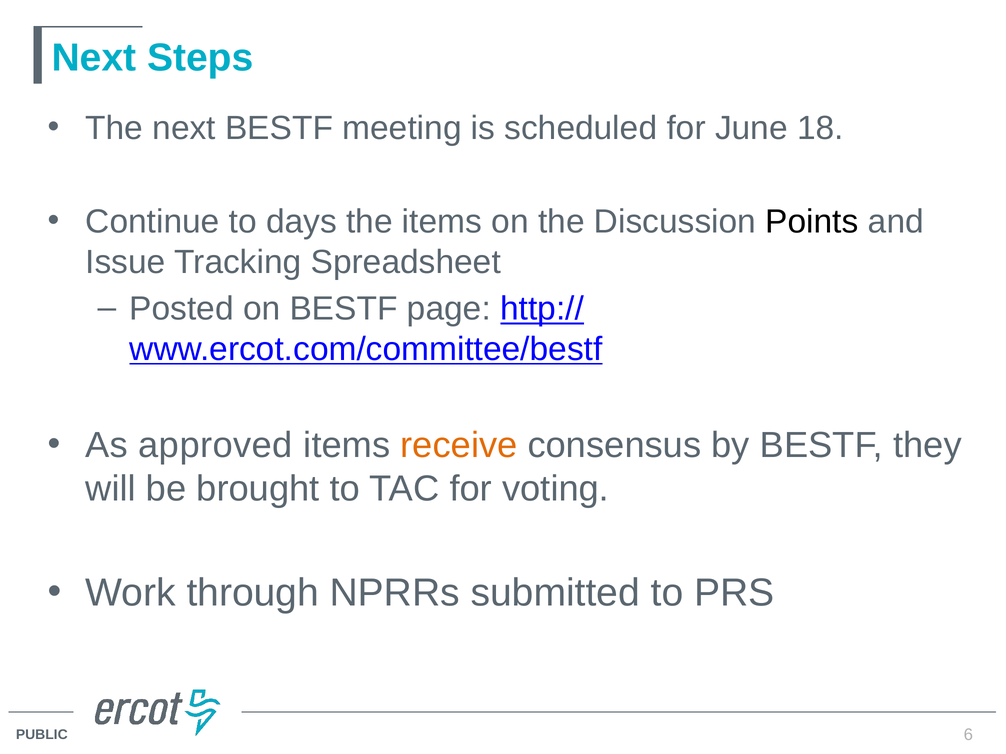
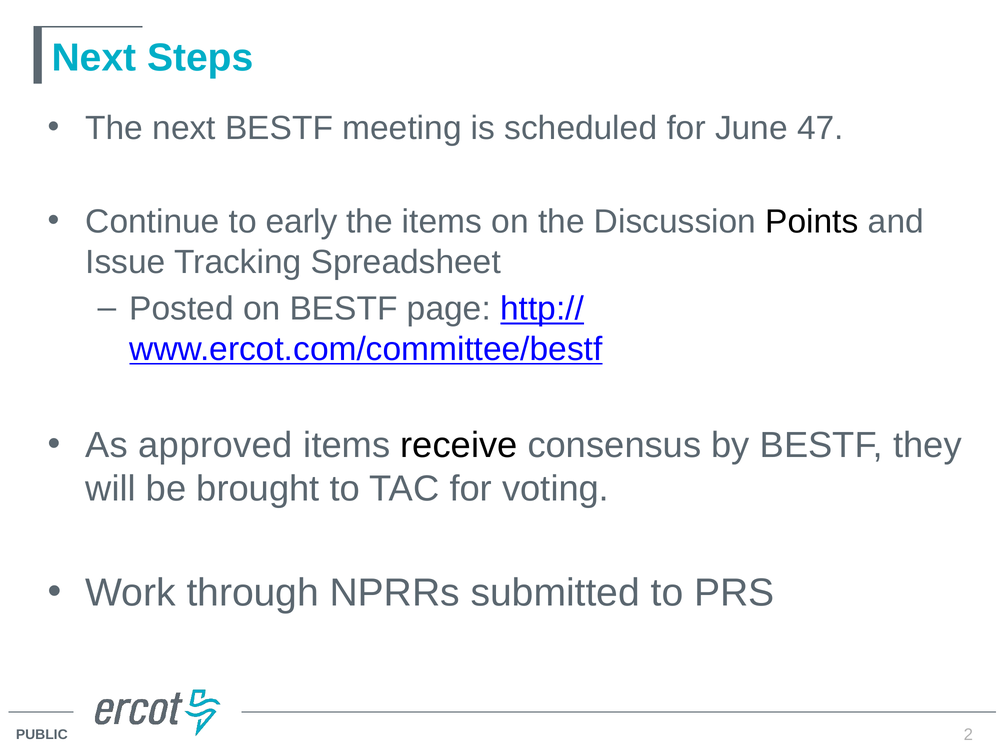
18: 18 -> 47 (820, 128)
days: days -> early (302, 222)
receive colour: orange -> black (459, 446)
6: 6 -> 2 (968, 735)
